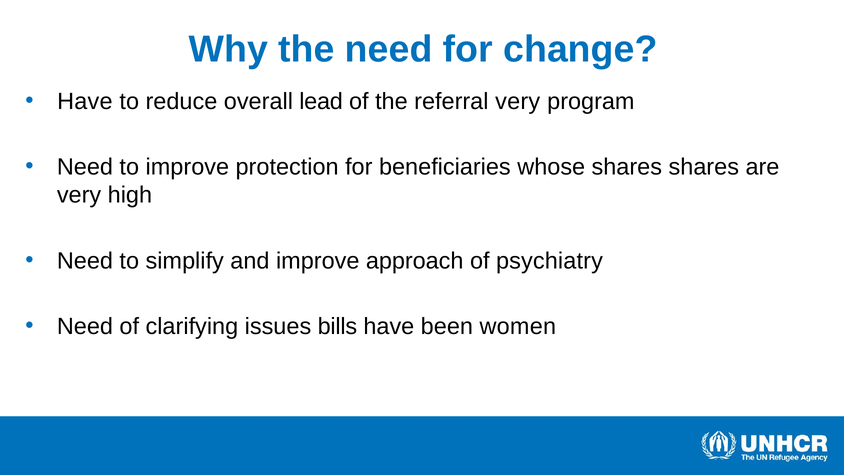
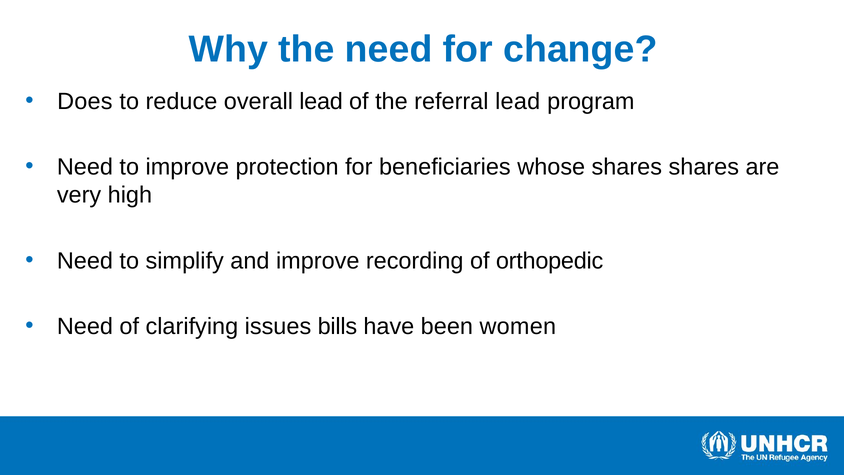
Have: Have -> Does (85, 101)
referral very: very -> lead (518, 101)
approach: approach -> recording (415, 261)
psychiatry: psychiatry -> orthopedic (550, 261)
